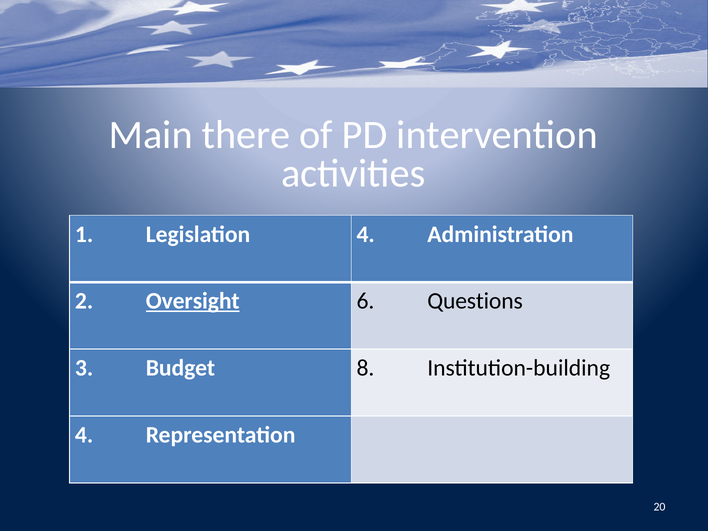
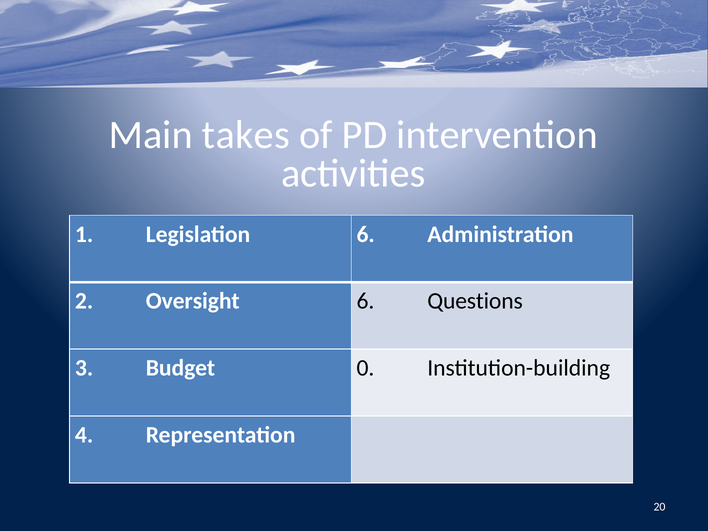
there: there -> takes (246, 135)
Legislation 4: 4 -> 6 (366, 234)
Oversight underline: present -> none (193, 301)
8: 8 -> 0 (365, 368)
